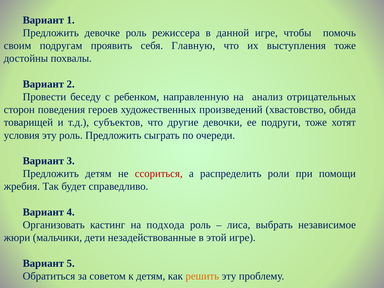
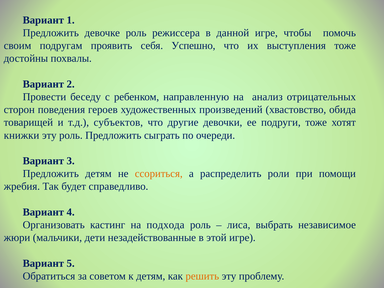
Главную: Главную -> Успешно (193, 46)
условия: условия -> книжки (22, 135)
ссориться colour: red -> orange (159, 174)
